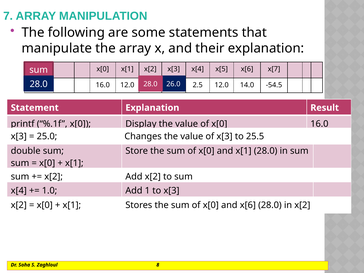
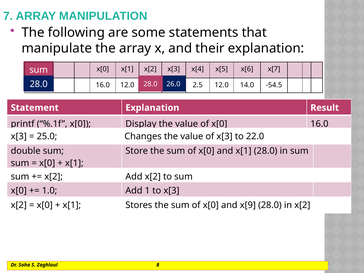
25.5: 25.5 -> 22.0 (255, 136)
x[4: x[4 -> x[0 (19, 191)
and x[6: x[6 -> x[9 (248, 205)
